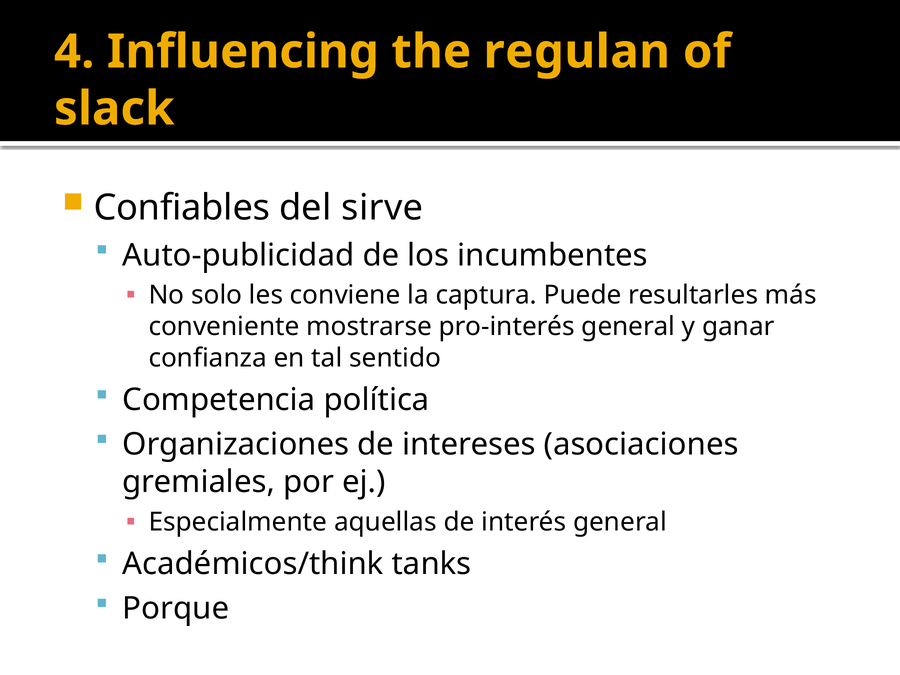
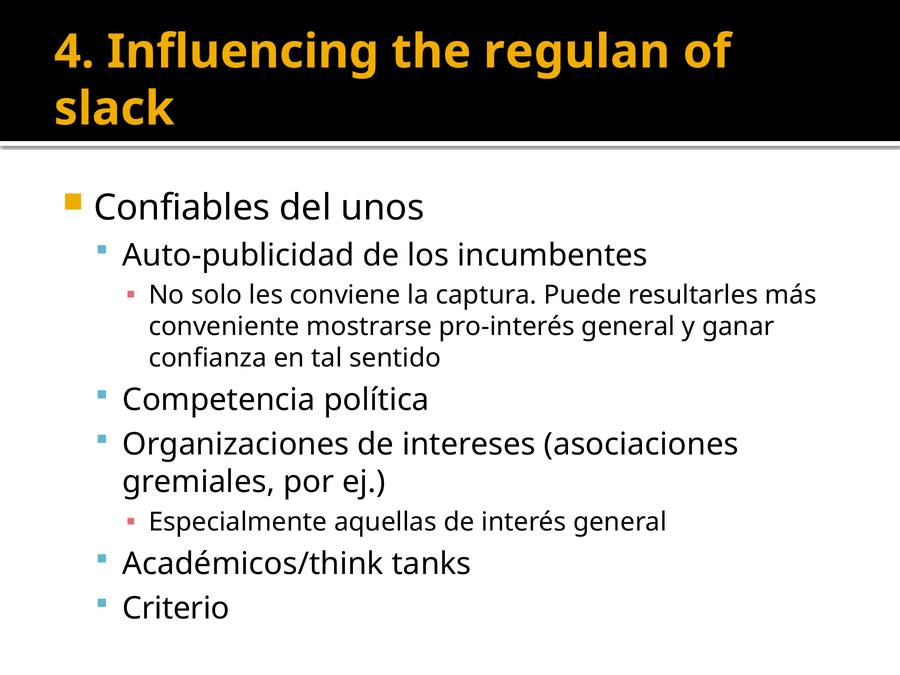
sirve: sirve -> unos (383, 208)
Porque: Porque -> Criterio (176, 609)
